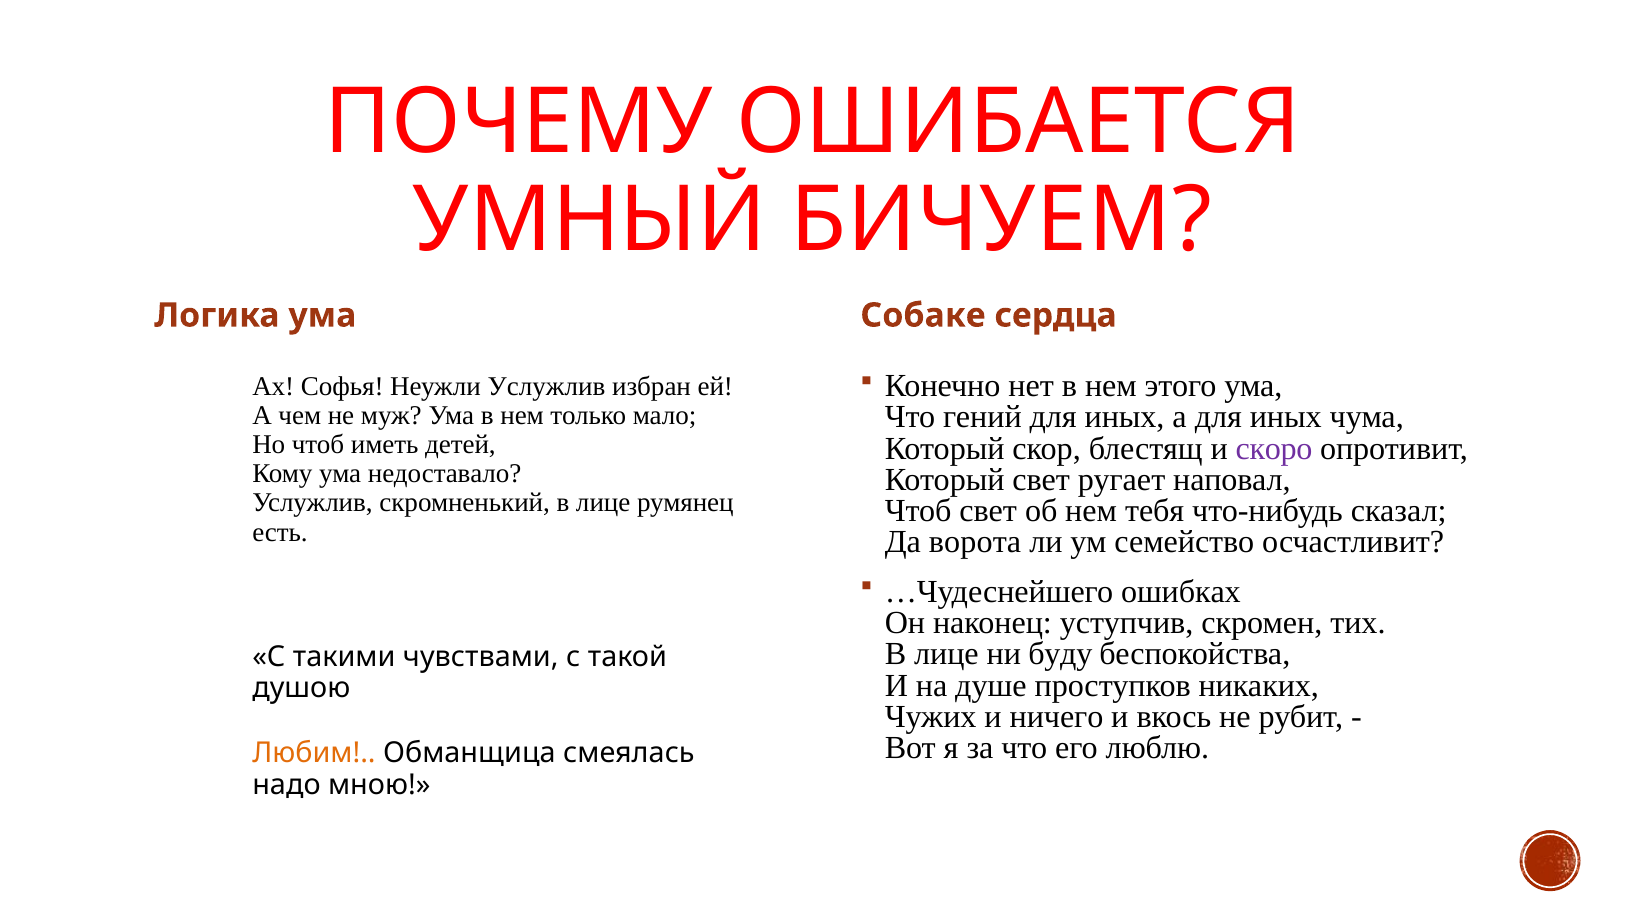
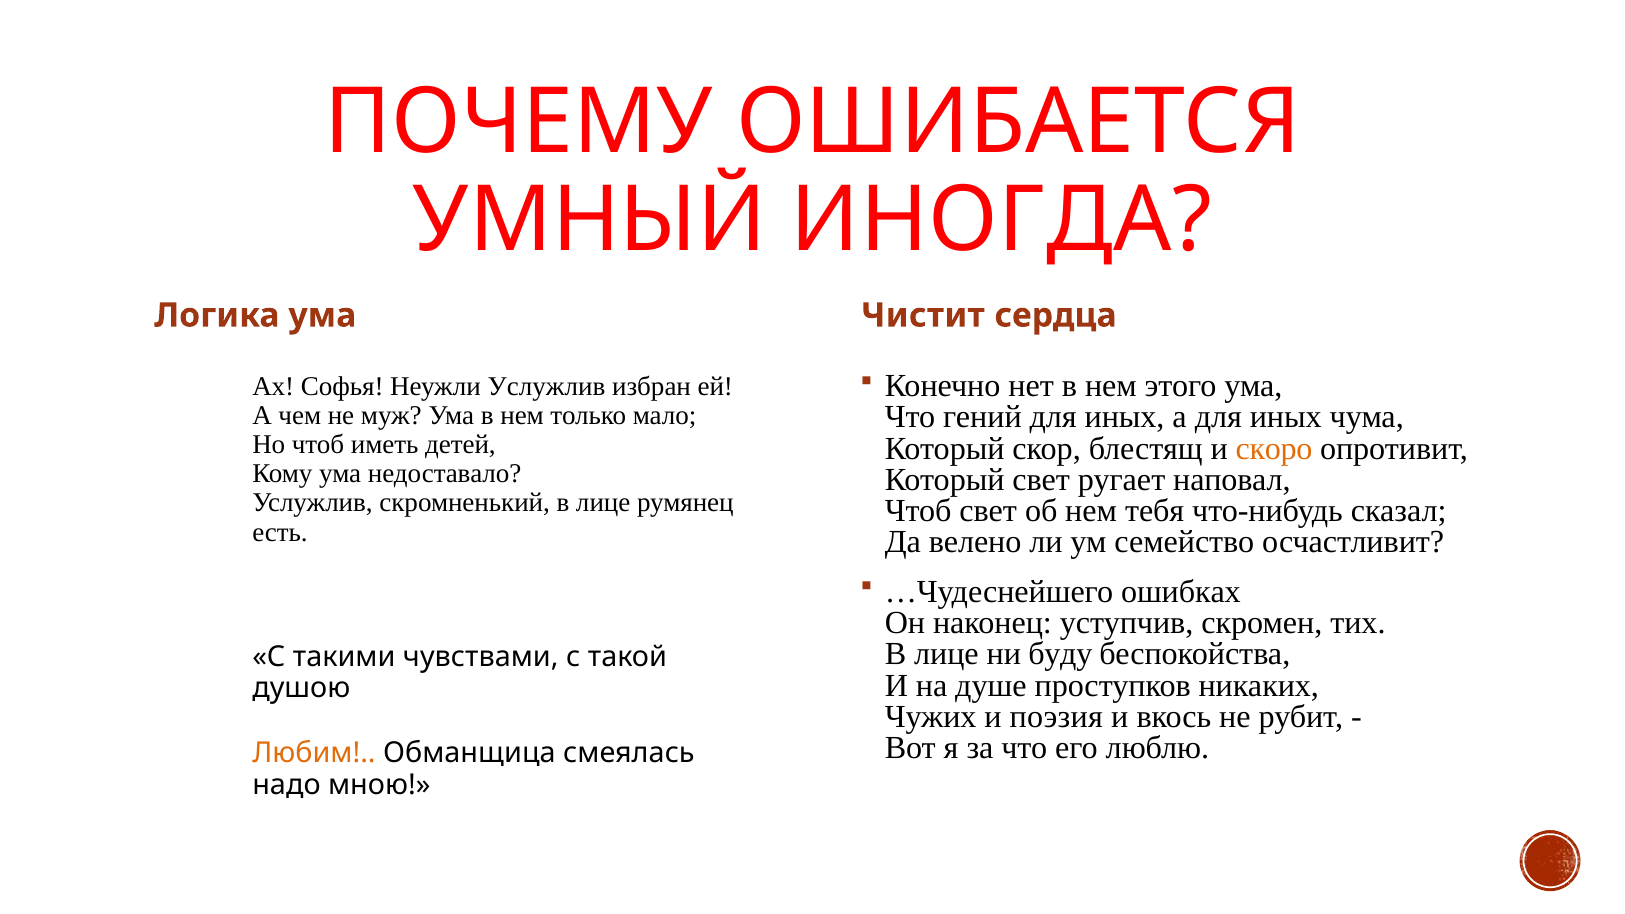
БИЧУЕМ: БИЧУЕМ -> ИНОГДА (1001, 221)
Собаке: Собаке -> Чистит (923, 315)
скоро colour: purple -> orange (1274, 449)
ворота: ворота -> велено (975, 542)
ничего: ничего -> поэзия (1056, 717)
